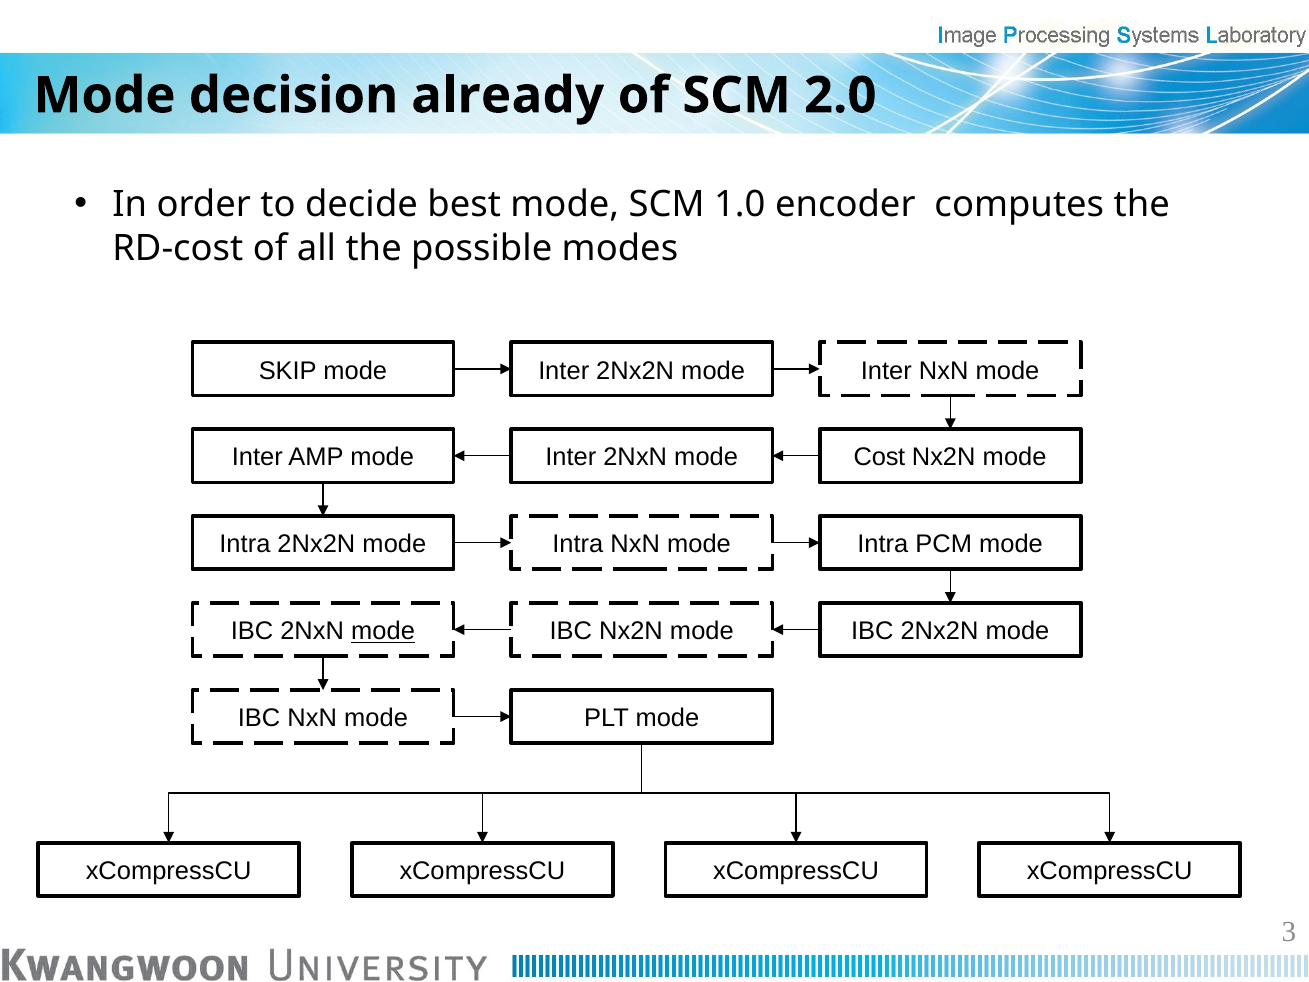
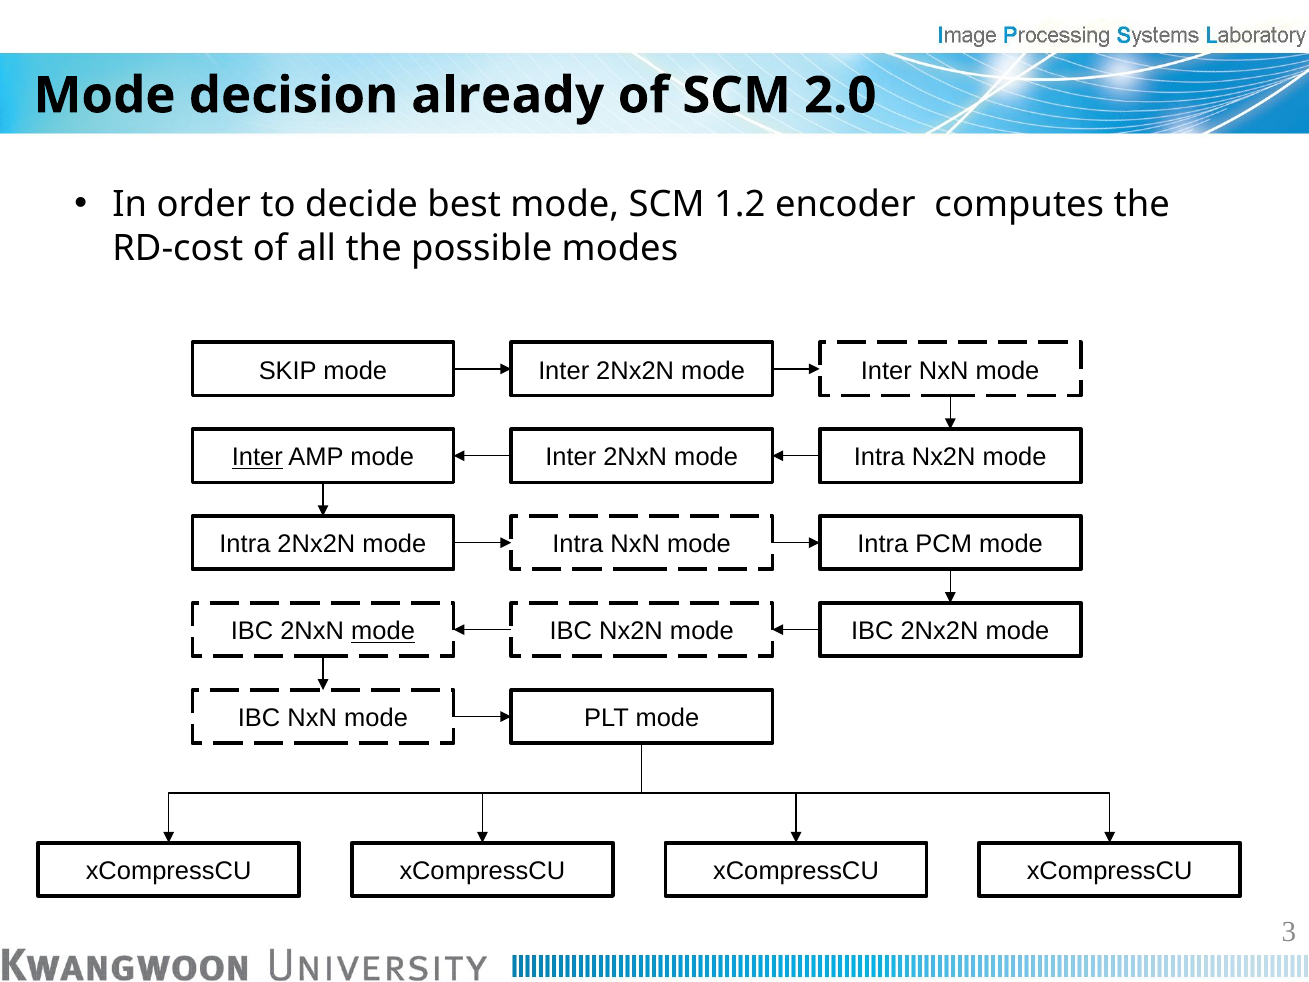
1.0: 1.0 -> 1.2 (740, 205)
Inter underline: none -> present (257, 457)
Cost: Cost -> Intra (879, 457)
